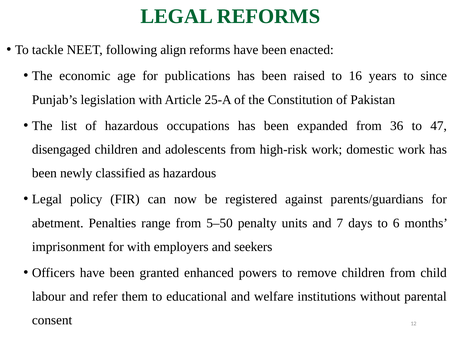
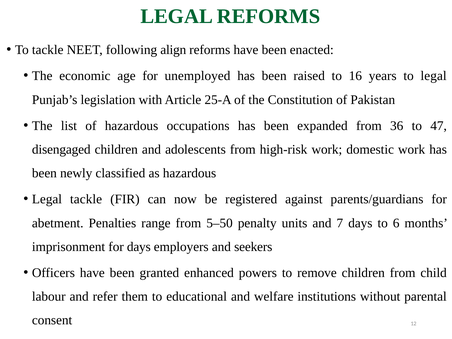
publications: publications -> unemployed (198, 76)
to since: since -> legal (434, 76)
Legal policy: policy -> tackle (86, 199)
for with: with -> days (139, 247)
